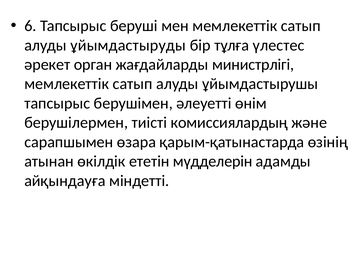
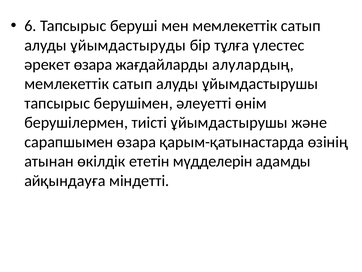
әрекет орган: орган -> өзара (93, 64)
министрлігі: министрлігі -> алулардың (253, 64)
тиісті комиссиялардың: комиссиялардың -> ұйымдастырушы (229, 122)
